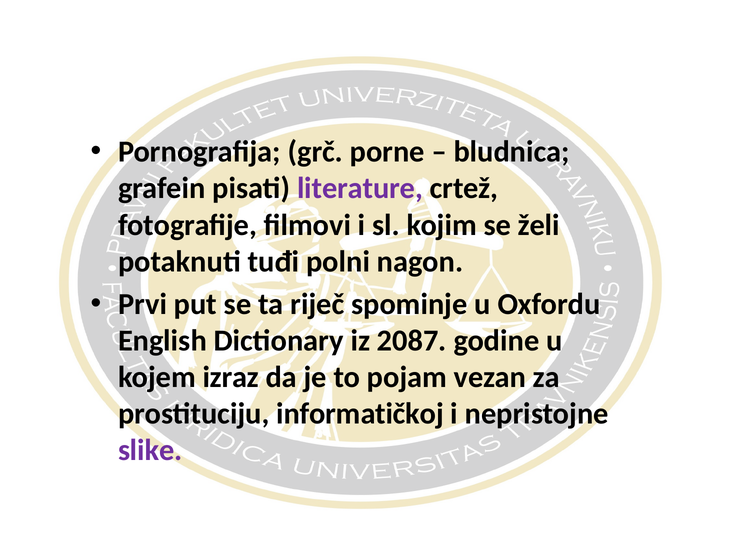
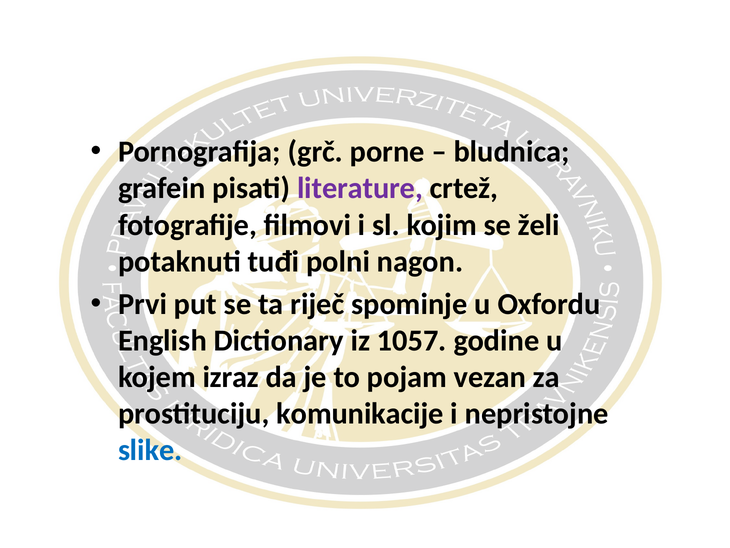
2087: 2087 -> 1057 (412, 340)
informatičkoj: informatičkoj -> komunikacije (360, 413)
slike colour: purple -> blue (150, 450)
